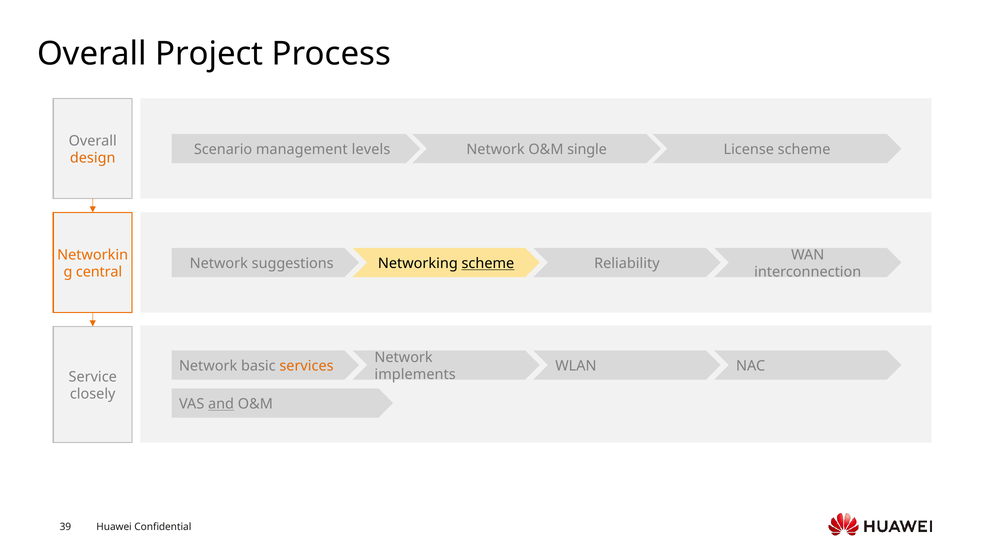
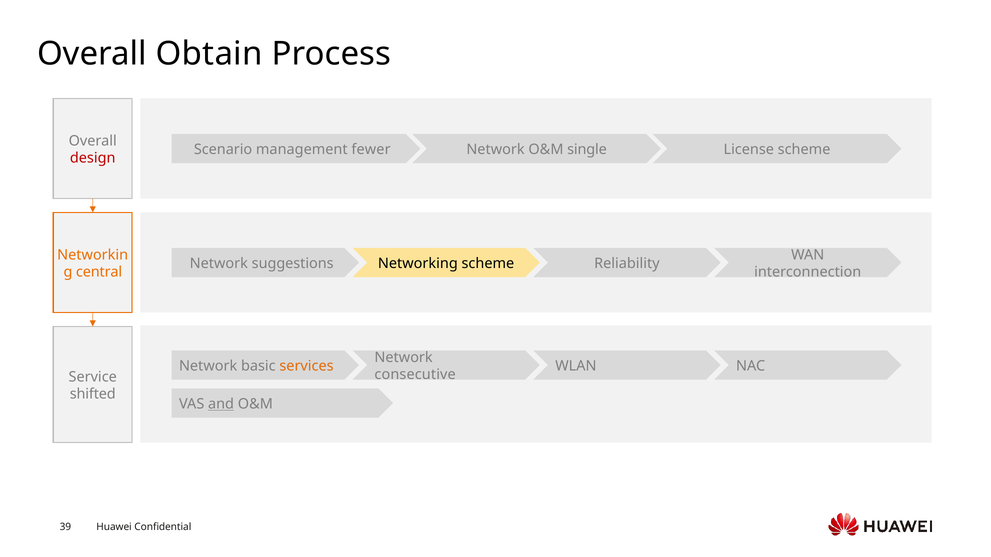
Project: Project -> Obtain (209, 54)
levels: levels -> fewer (371, 150)
design colour: orange -> red (93, 158)
scheme underline: present -> none (488, 264)
implements: implements -> consecutive (415, 375)
closely: closely -> shifted (93, 394)
